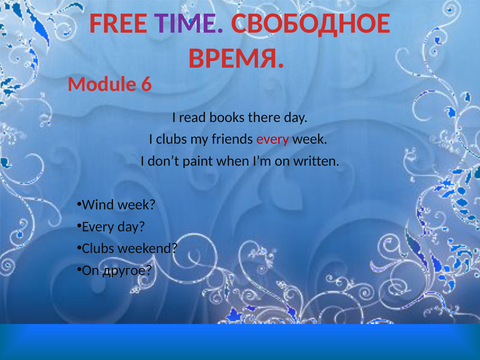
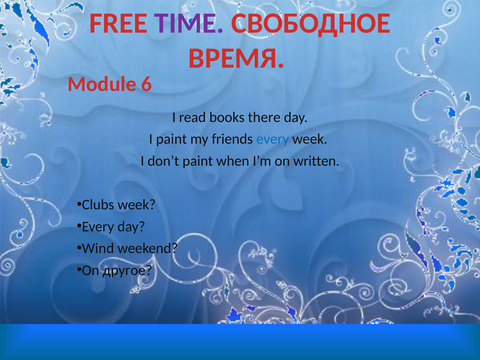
I clubs: clubs -> paint (171, 139)
every colour: red -> blue (273, 139)
Wind: Wind -> Clubs (98, 205)
Clubs: Clubs -> Wind (98, 248)
